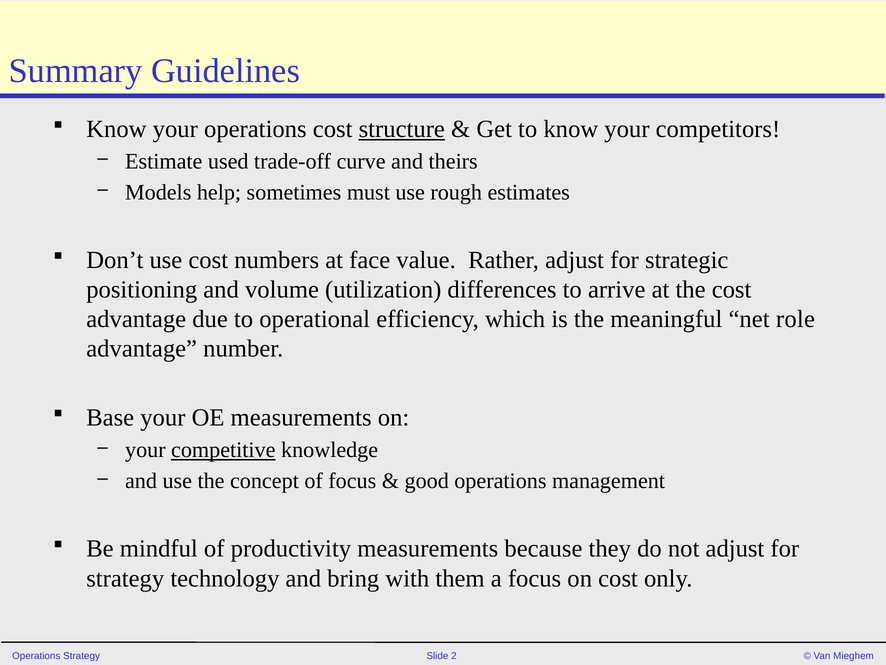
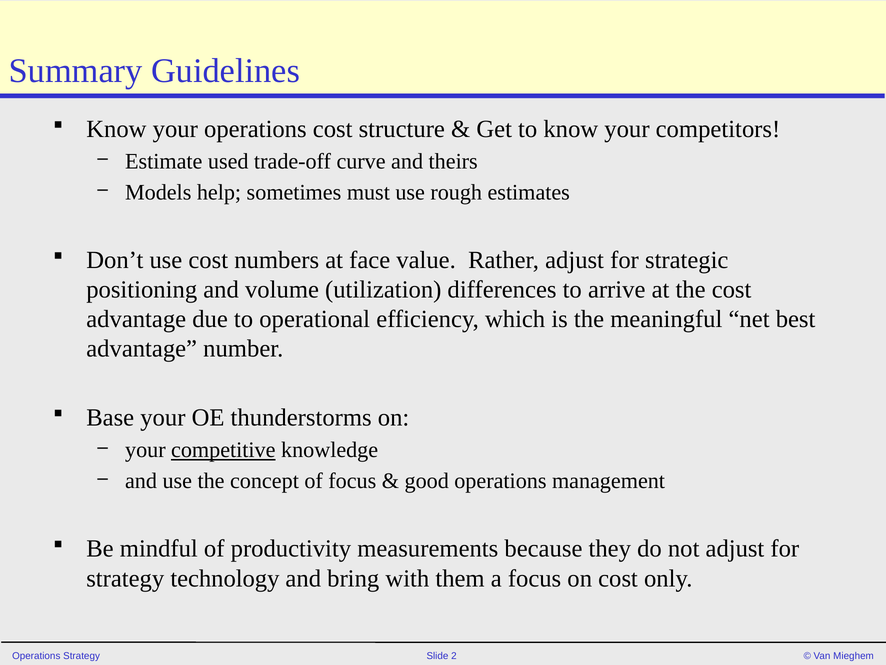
structure underline: present -> none (402, 129)
role: role -> best (796, 319)
OE measurements: measurements -> thunderstorms (301, 417)
